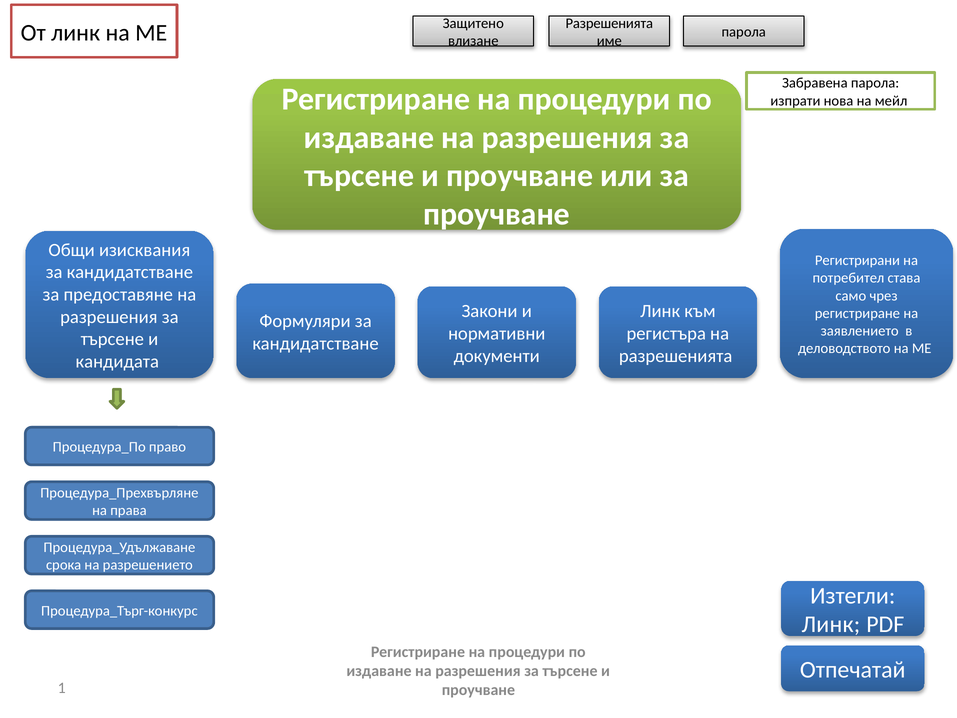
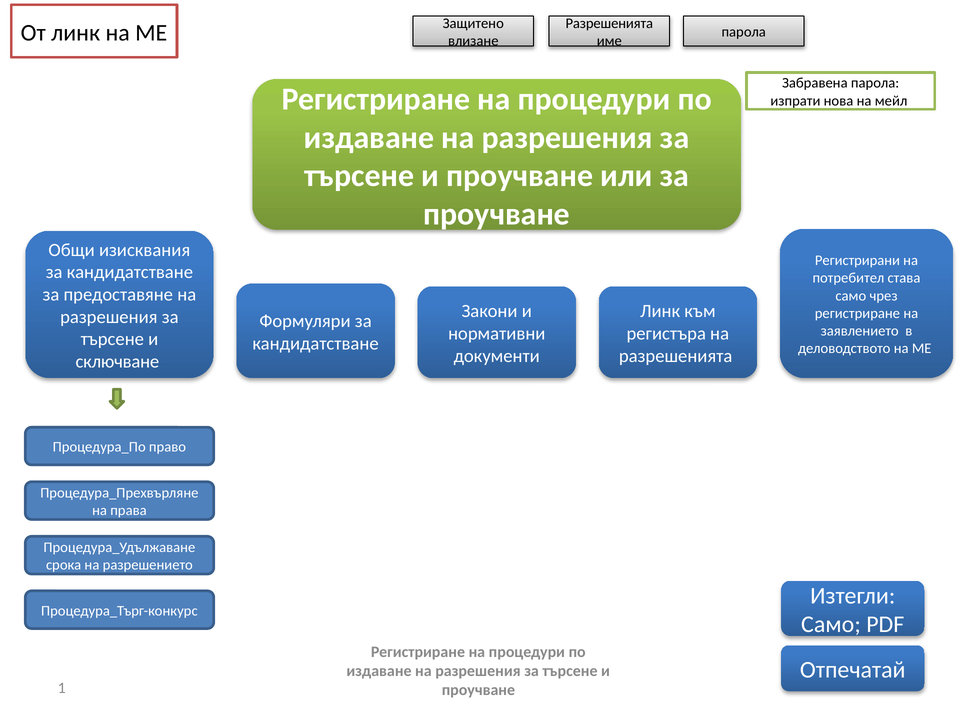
кандидата: кандидата -> сключване (117, 362)
Линк: Линк -> Само (831, 624)
